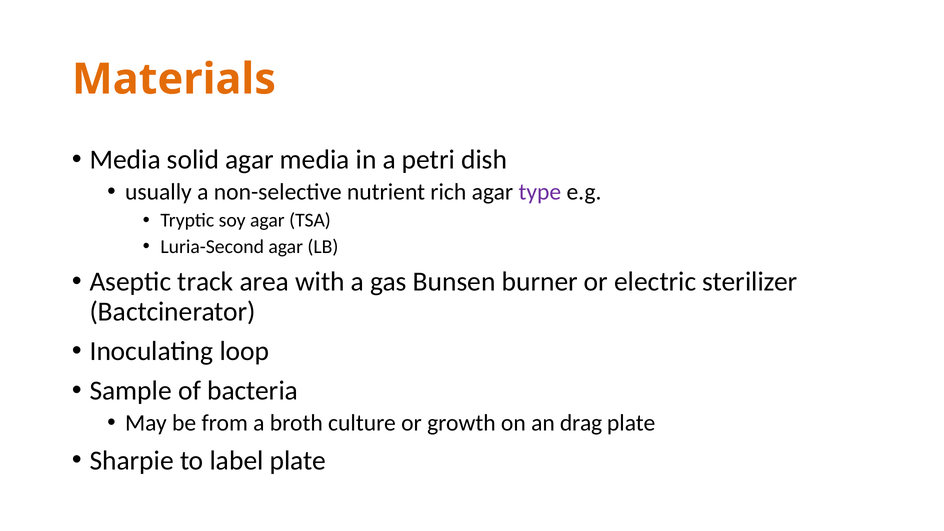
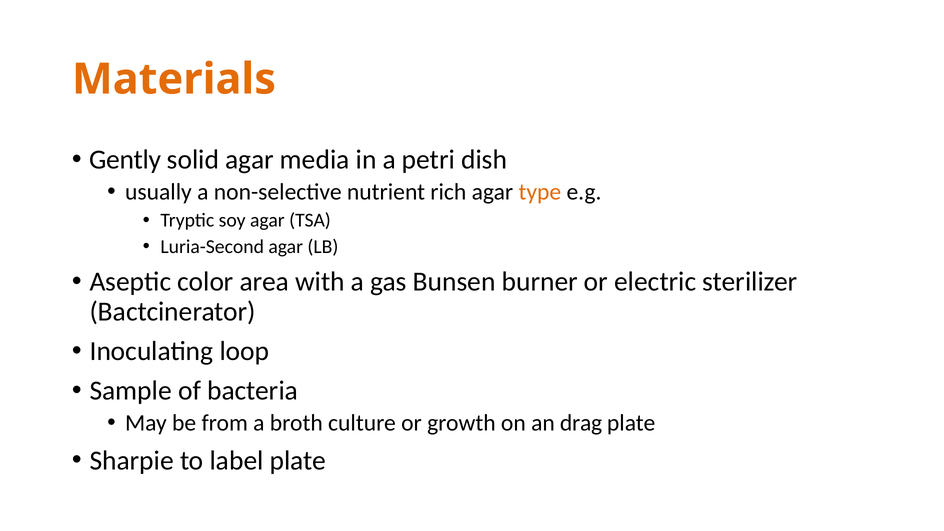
Media: Media -> Gently (125, 160)
type colour: purple -> orange (540, 192)
track: track -> color (205, 282)
